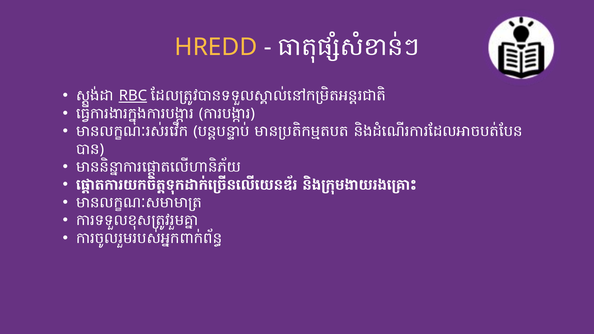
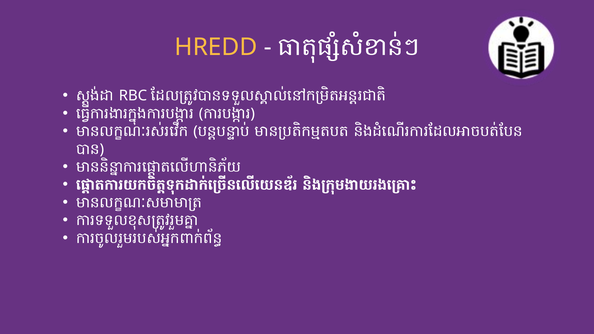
RBC underline: present -> none (133, 96)
